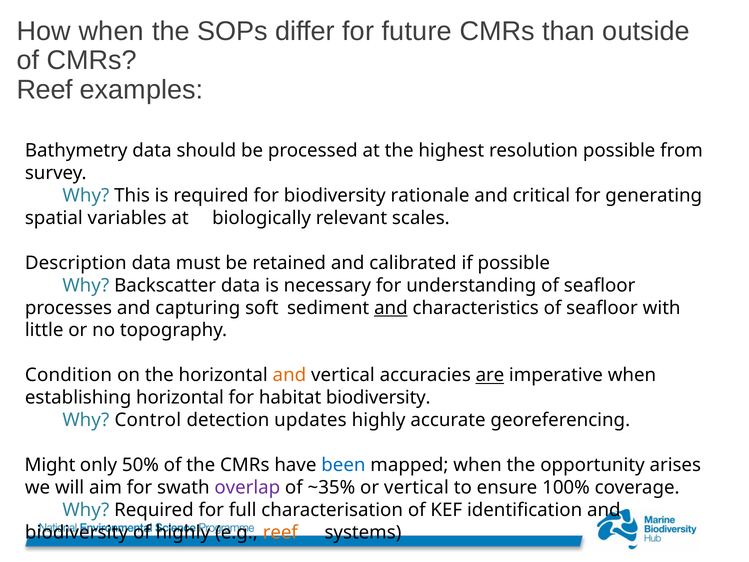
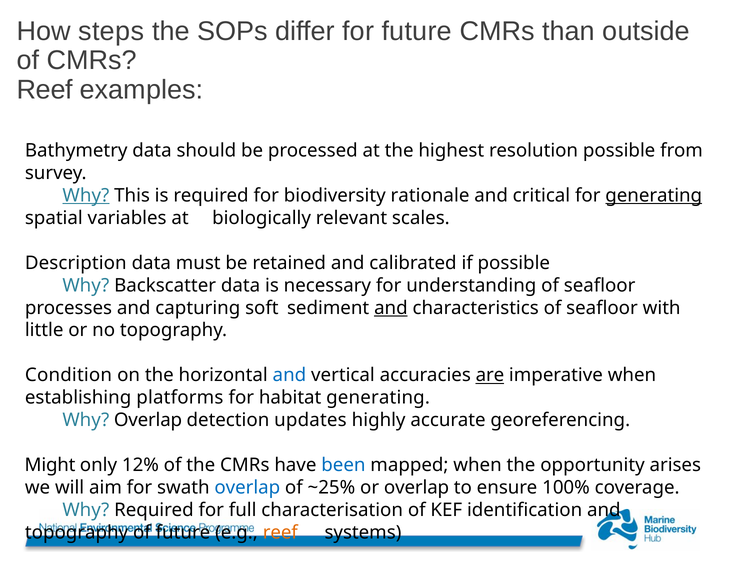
How when: when -> steps (111, 31)
Why underline: none -> present (86, 195)
generating underline: none -> present (654, 195)
and colour: orange -> blue (289, 375)
establishing horizontal: horizontal -> platforms (180, 398)
habitat biodiversity: biodiversity -> generating (378, 398)
Why Control: Control -> Overlap (148, 420)
50%: 50% -> 12% (140, 465)
overlap colour: purple -> blue (247, 487)
~35%: ~35% -> ~25% (331, 487)
or vertical: vertical -> overlap (417, 487)
biodiversity: biodiversity -> topography (77, 532)
of highly: highly -> future (183, 532)
